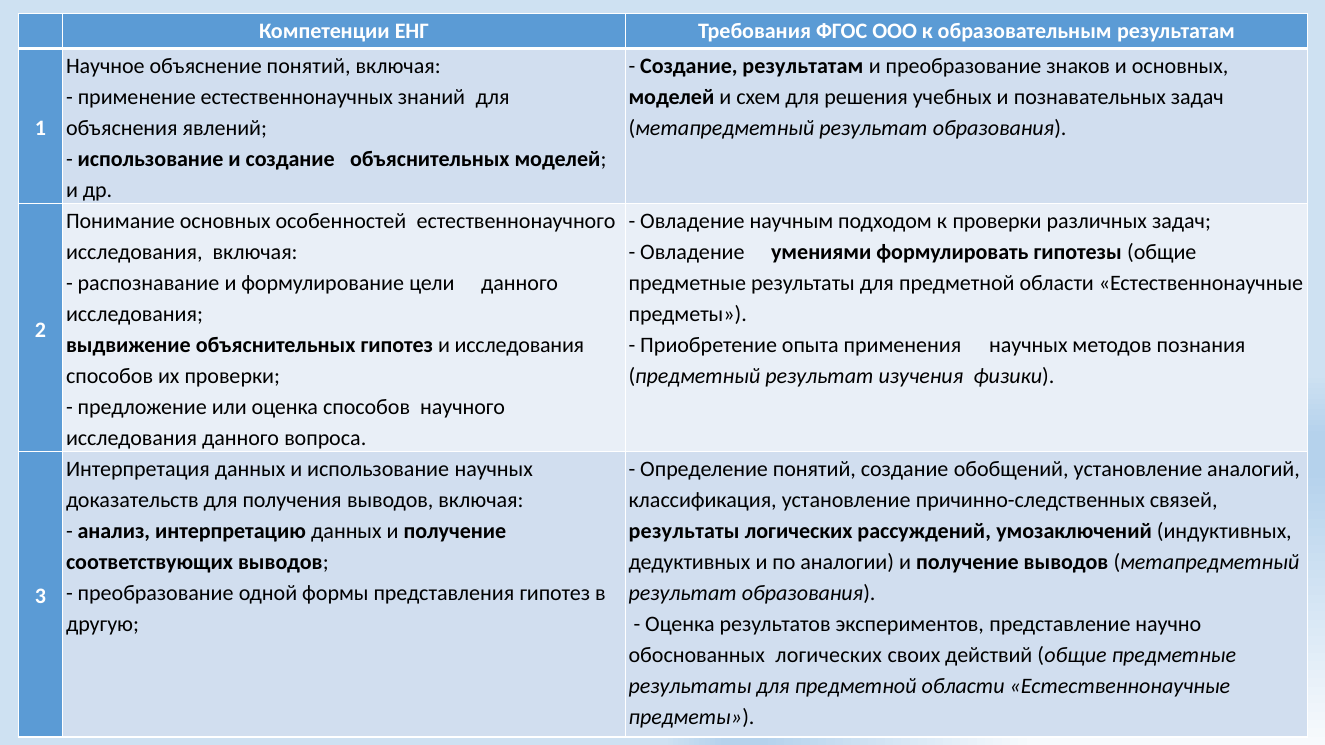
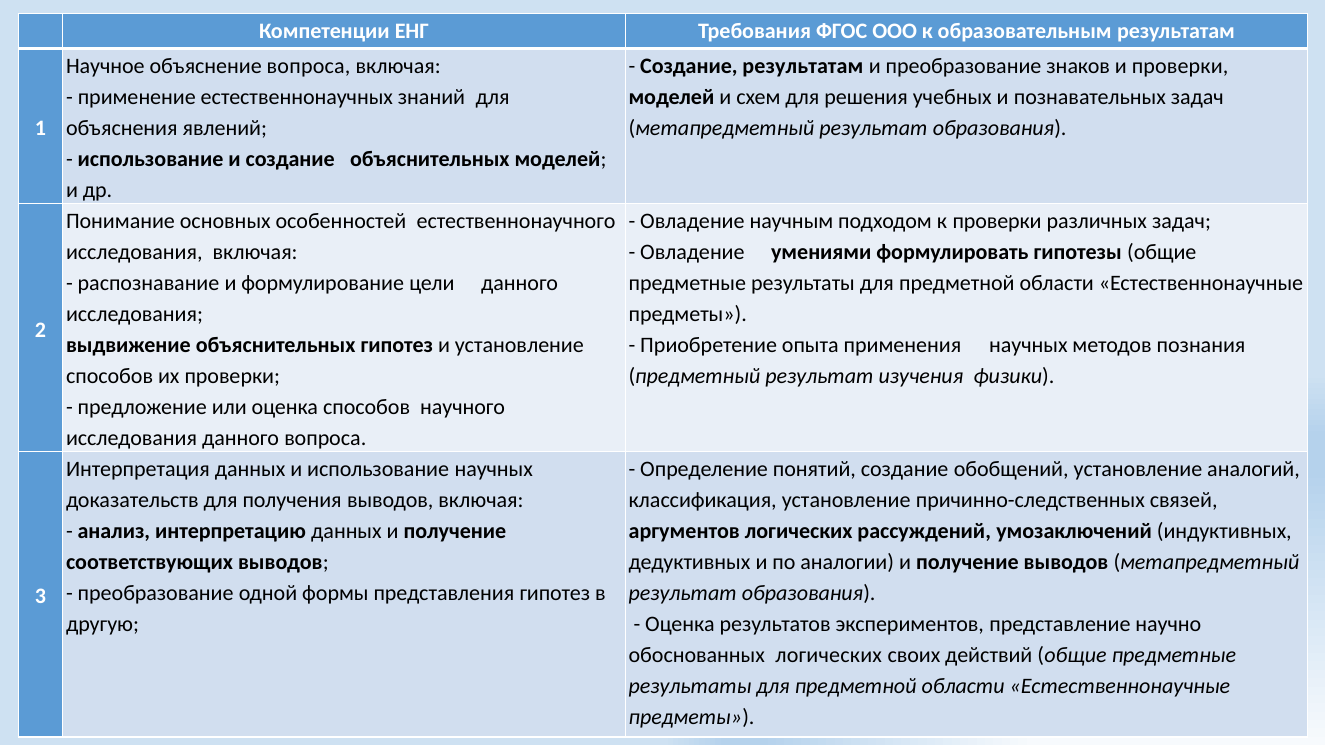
объяснение понятий: понятий -> вопроса (309, 66)
и основных: основных -> проверки (1180, 66)
и исследования: исследования -> установление (519, 345)
результаты: результаты -> аргументов (684, 532)
